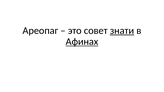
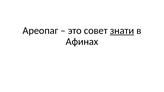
Афинах underline: present -> none (82, 42)
